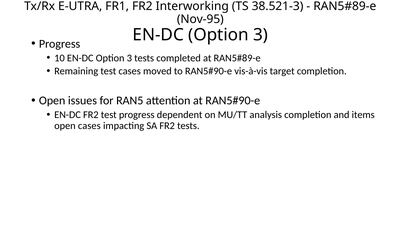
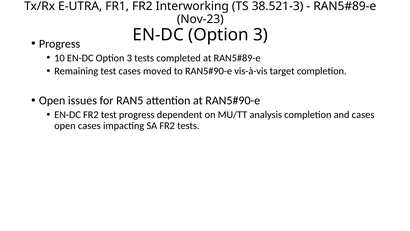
Nov-95: Nov-95 -> Nov-23 (200, 19)
and items: items -> cases (363, 115)
